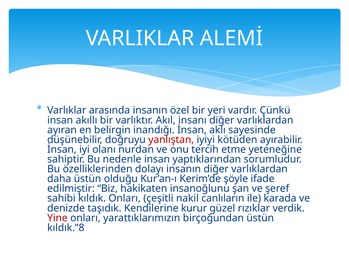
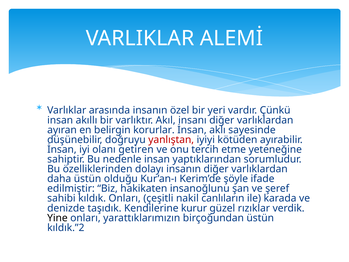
inandığı: inandığı -> korurlar (154, 130)
nurdan: nurdan -> getiren (136, 149)
Yine colour: red -> black (57, 218)
kıldık.”8: kıldık.”8 -> kıldık.”2 (66, 228)
